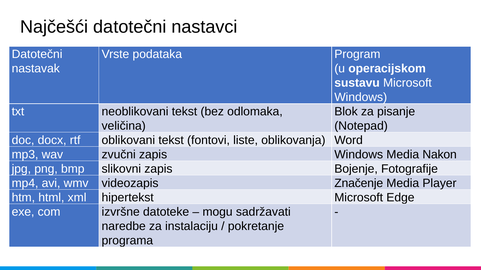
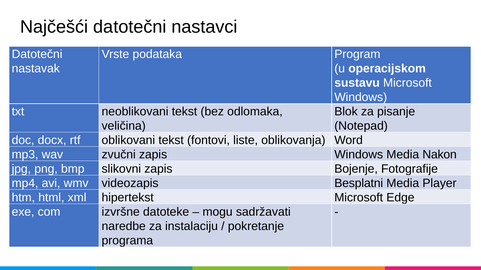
Značenje: Značenje -> Besplatni (359, 183)
